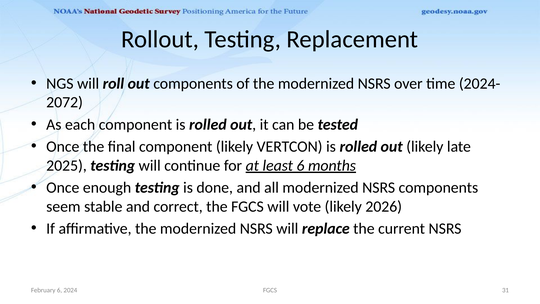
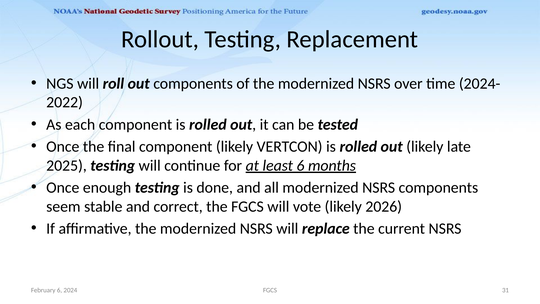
2072: 2072 -> 2022 (65, 102)
